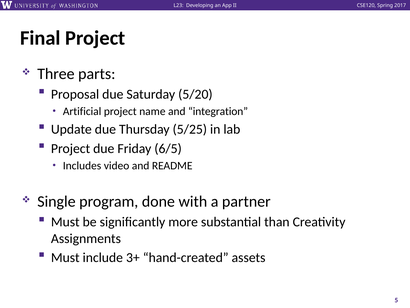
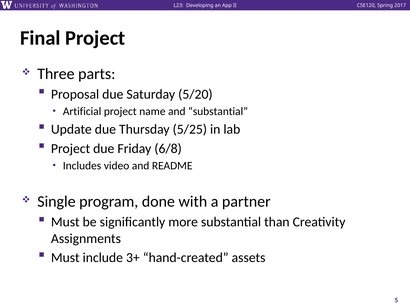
and integration: integration -> substantial (218, 111)
6/5: 6/5 -> 6/8 (168, 148)
